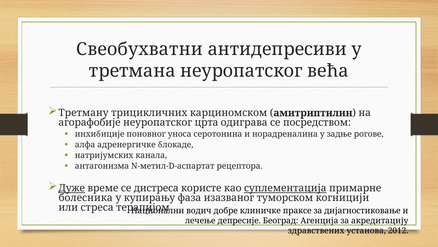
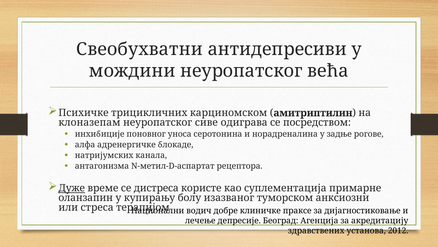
третмана: третмана -> мождини (132, 71)
Третману: Третману -> Психичке (83, 113)
агорафобије: агорафобије -> клоназепам (89, 122)
црта: црта -> сиве (206, 122)
суплементација underline: present -> none (285, 188)
болесника: болесника -> оланзапин (86, 197)
фаза: фаза -> болу (189, 197)
когницији: когницији -> анксиозни (342, 197)
